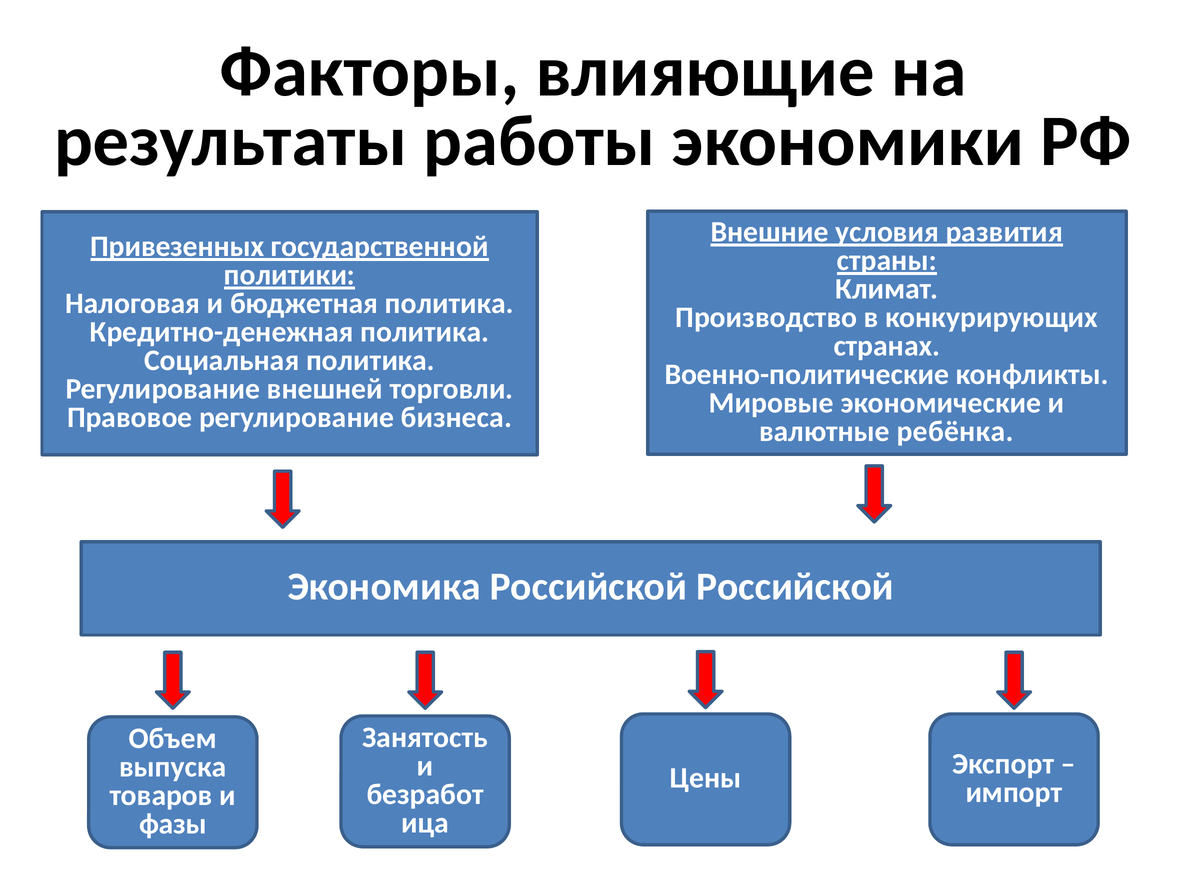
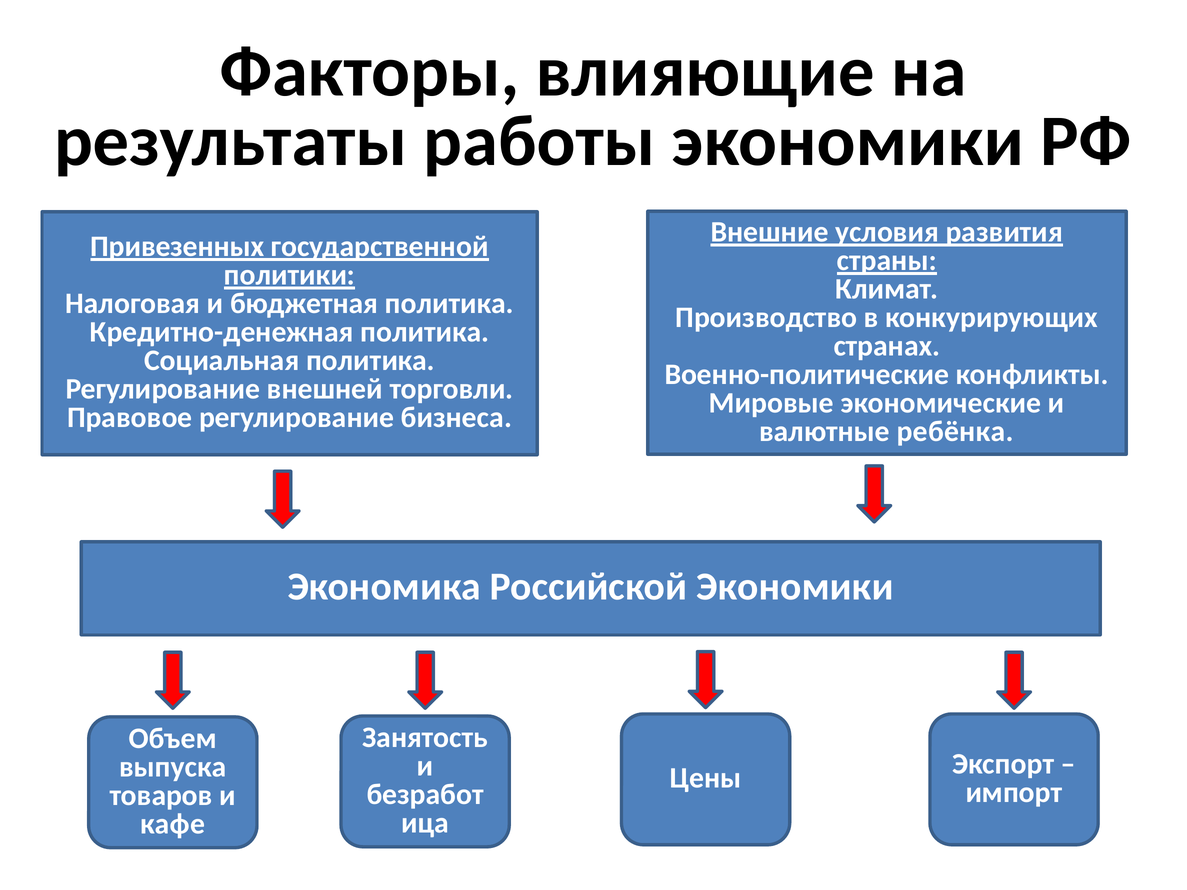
Российской Российской: Российской -> Экономики (795, 587)
фазы: фазы -> кафе (173, 824)
